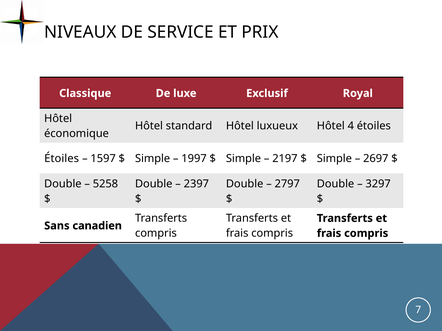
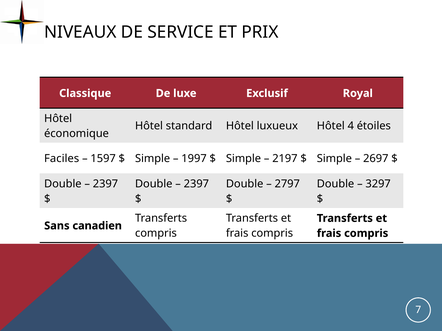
Étoiles: Étoiles -> Faciles (62, 159)
5258: 5258 -> 2397 (105, 184)
